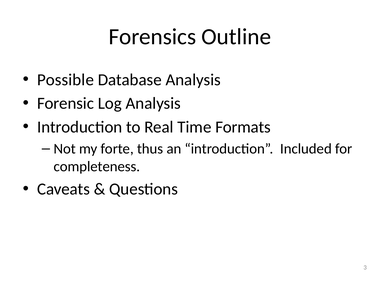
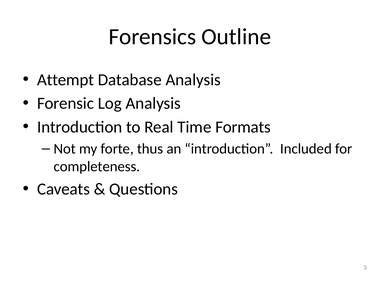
Possible: Possible -> Attempt (66, 80)
